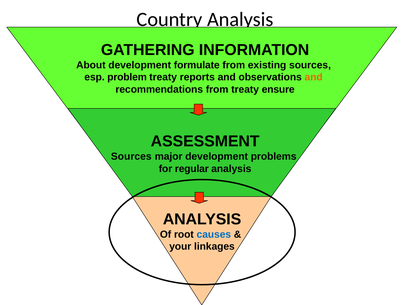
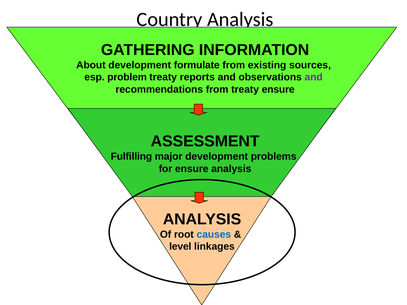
and colour: orange -> purple (314, 77)
Sources: Sources -> Fulfilling (131, 157)
for regular: regular -> ensure (192, 169)
your: your -> level (180, 247)
